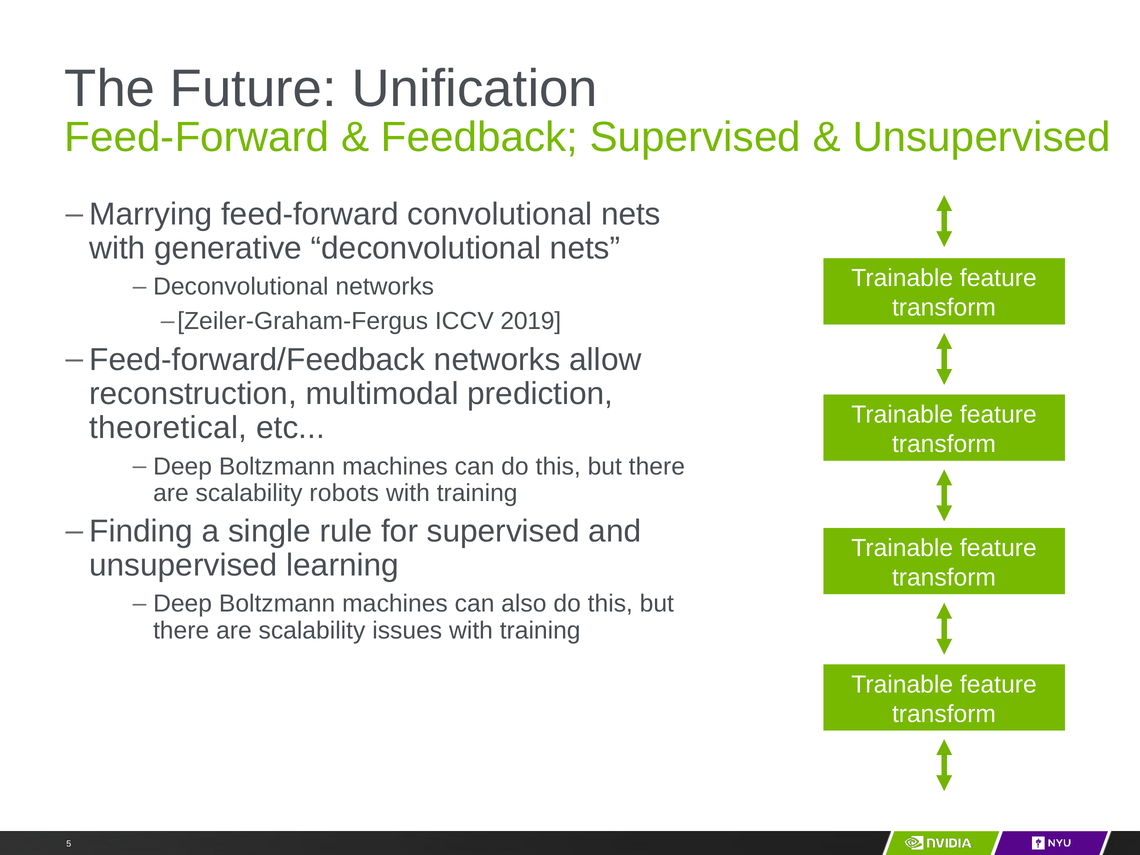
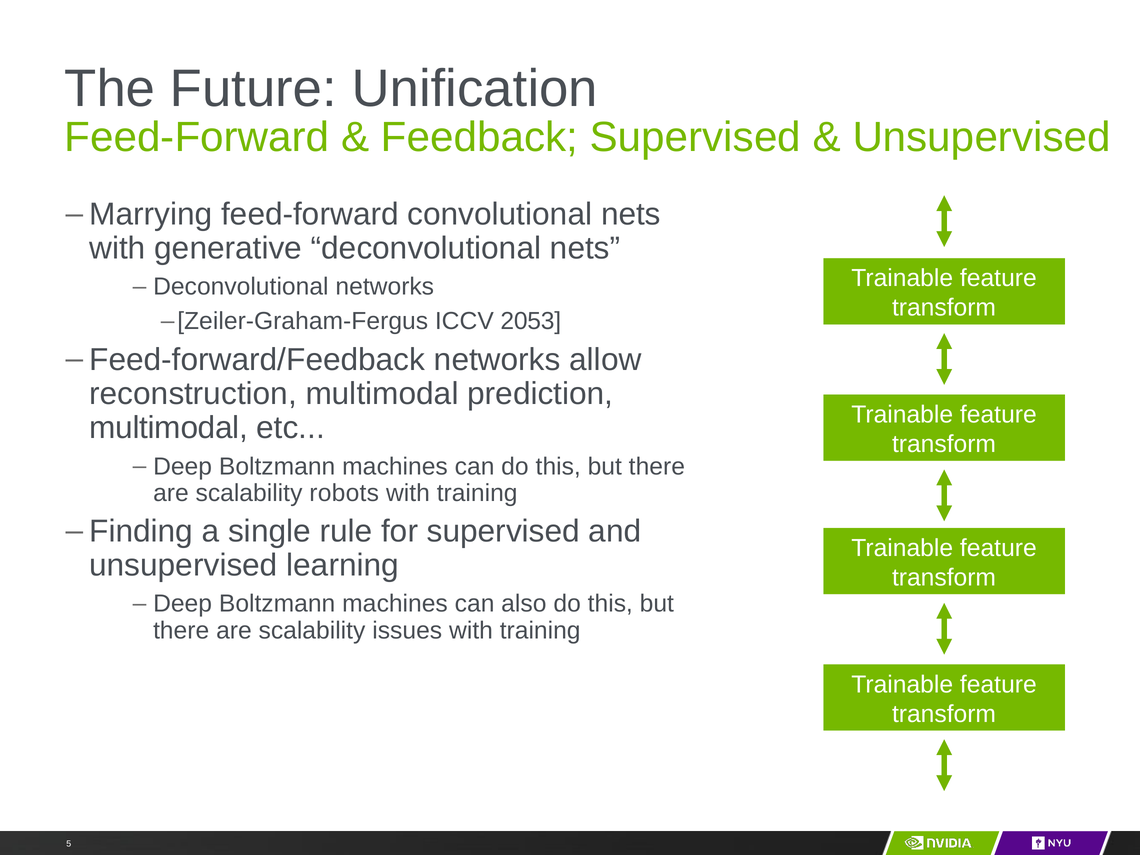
2019: 2019 -> 2053 (531, 321)
theoretical: theoretical -> multimodal (169, 428)
